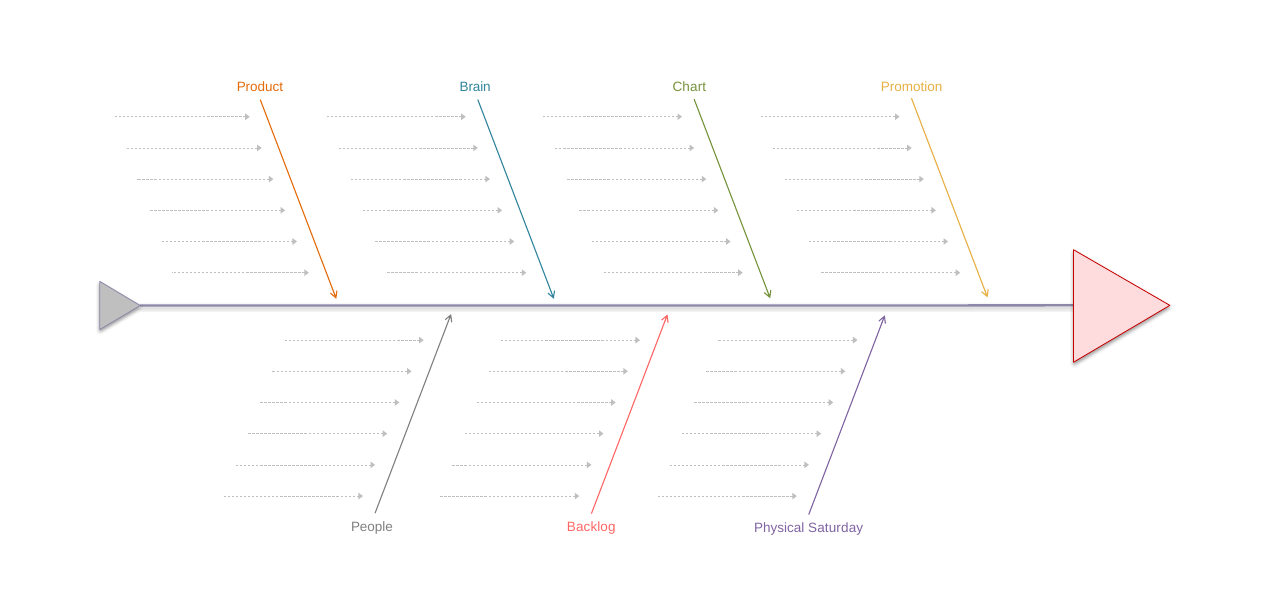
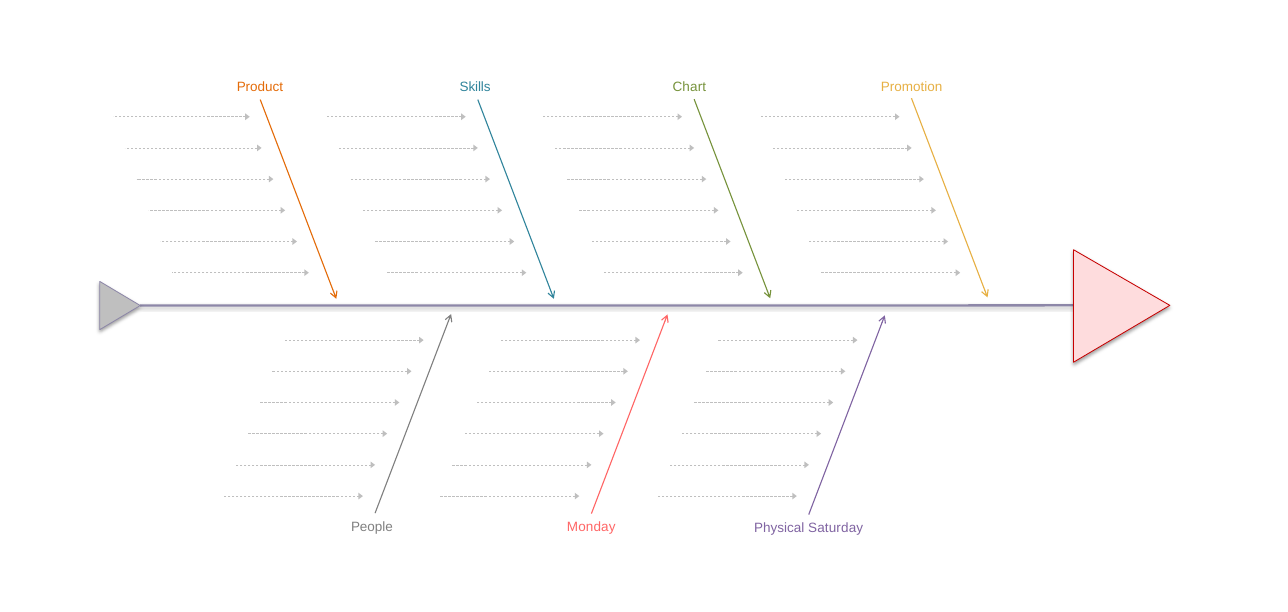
Brain: Brain -> Skills (475, 88)
Backlog: Backlog -> Monday (591, 527)
